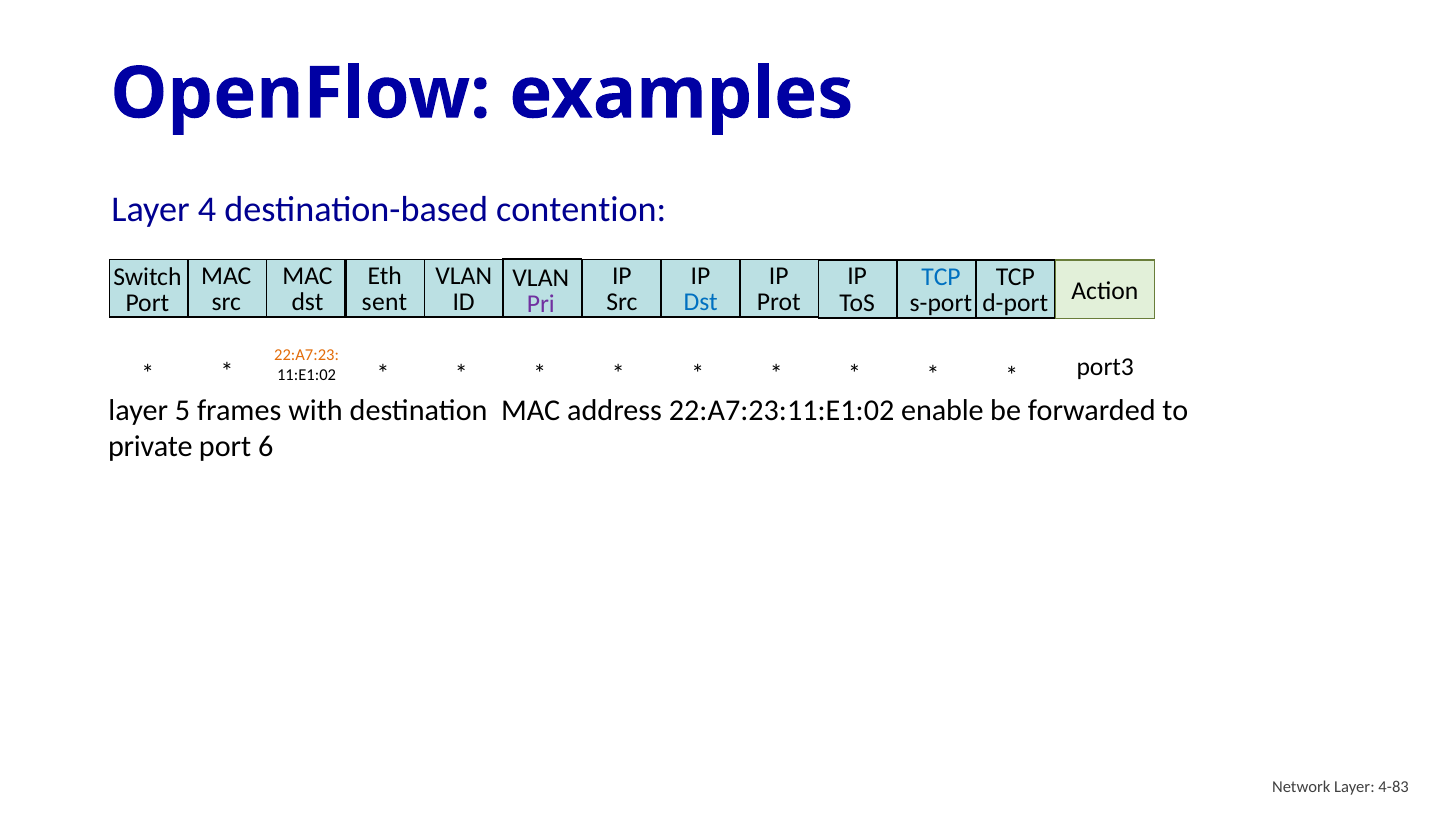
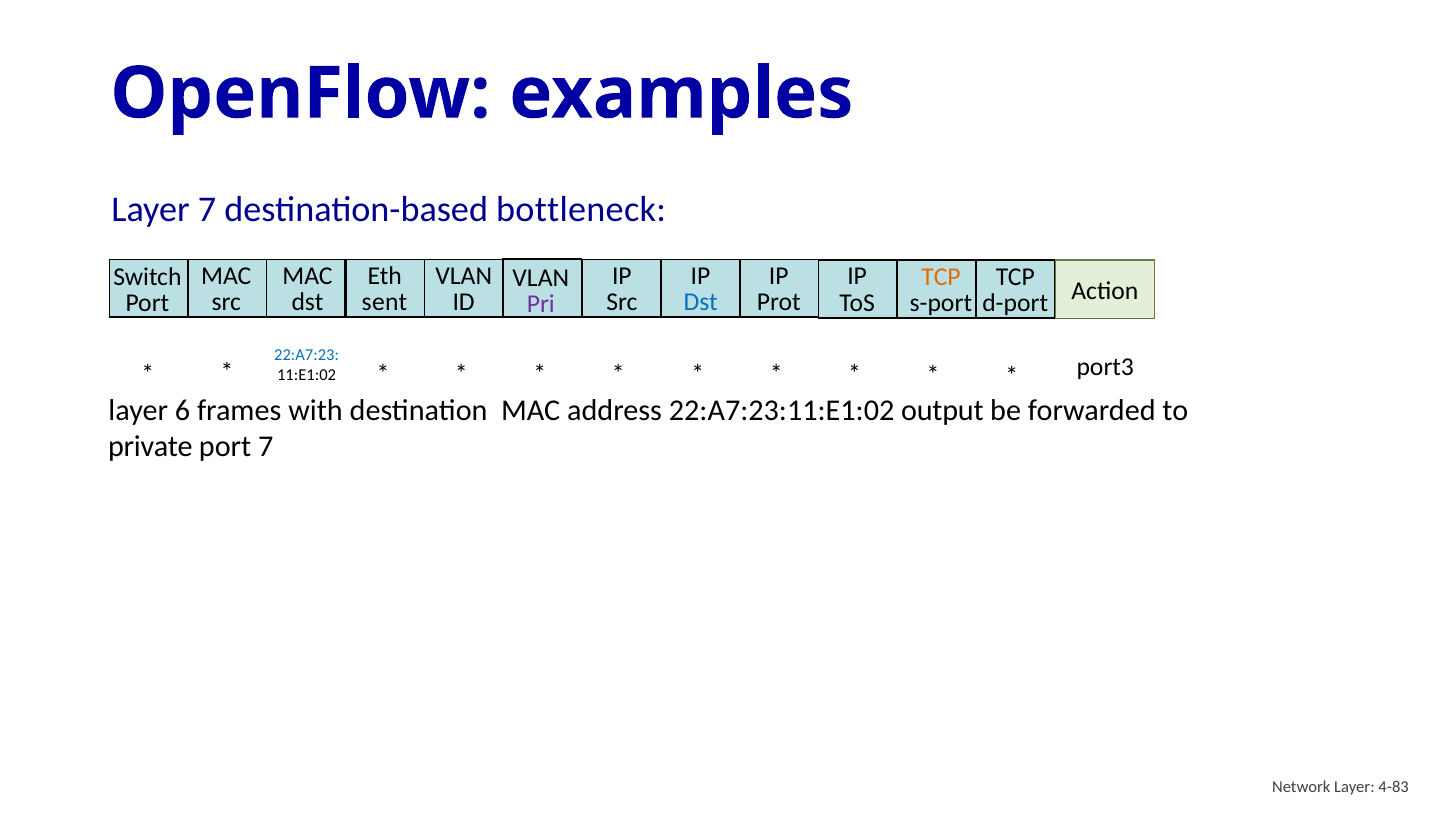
Layer 4: 4 -> 7 (207, 209)
contention: contention -> bottleneck (581, 209)
TCP colour: blue -> orange (941, 277)
22:A7:23 colour: orange -> blue (307, 355)
5: 5 -> 6 (183, 411)
enable: enable -> output (942, 411)
port 6: 6 -> 7 (266, 447)
